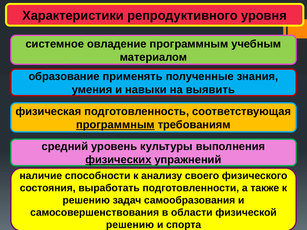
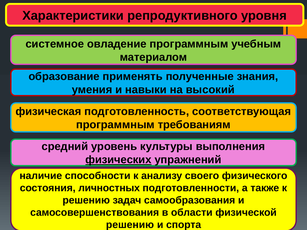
выявить: выявить -> высокий (210, 90)
программным underline: present -> none (115, 125)
выработать: выработать -> личностных (109, 188)
